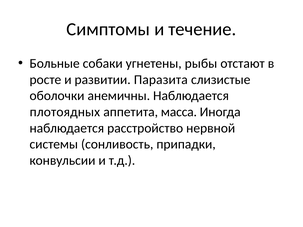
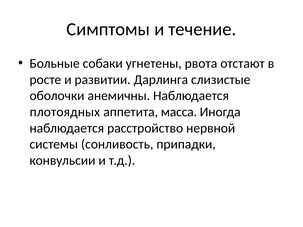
рыбы: рыбы -> рвота (201, 64)
Паразита: Паразита -> Дарлинга (161, 80)
